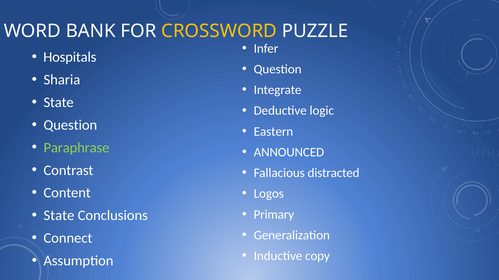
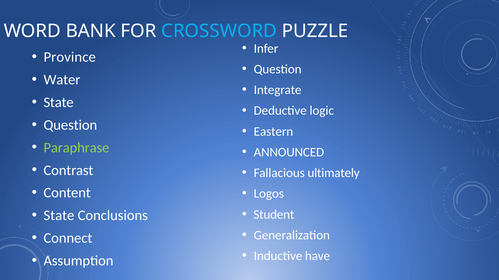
CROSSWORD colour: yellow -> light blue (219, 31)
Hospitals: Hospitals -> Province (70, 57)
Sharia: Sharia -> Water (62, 80)
distracted: distracted -> ultimately (334, 173)
Primary: Primary -> Student (274, 215)
copy: copy -> have (317, 257)
